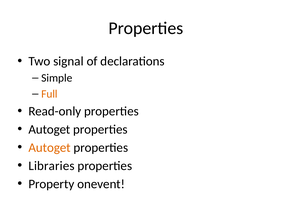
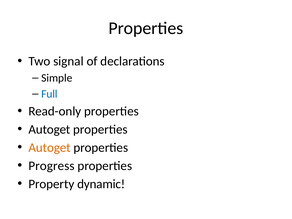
Full colour: orange -> blue (49, 94)
Libraries: Libraries -> Progress (51, 166)
onevent: onevent -> dynamic (101, 184)
